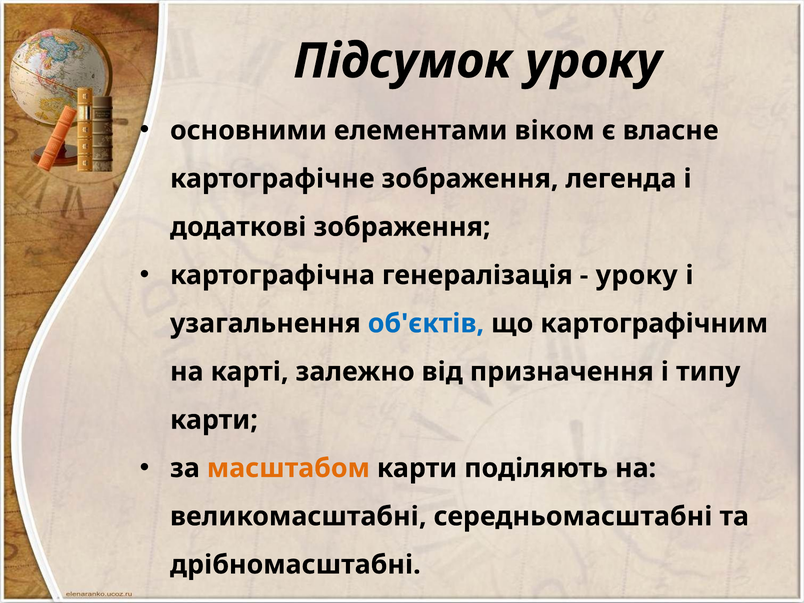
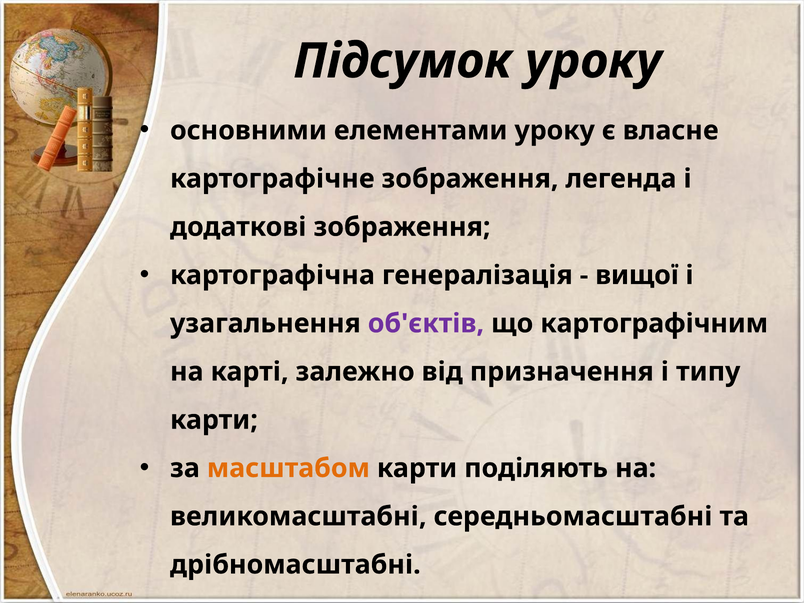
елементами віком: віком -> уроку (555, 131)
уроку: уроку -> вищої (637, 275)
об'єктів colour: blue -> purple (426, 323)
